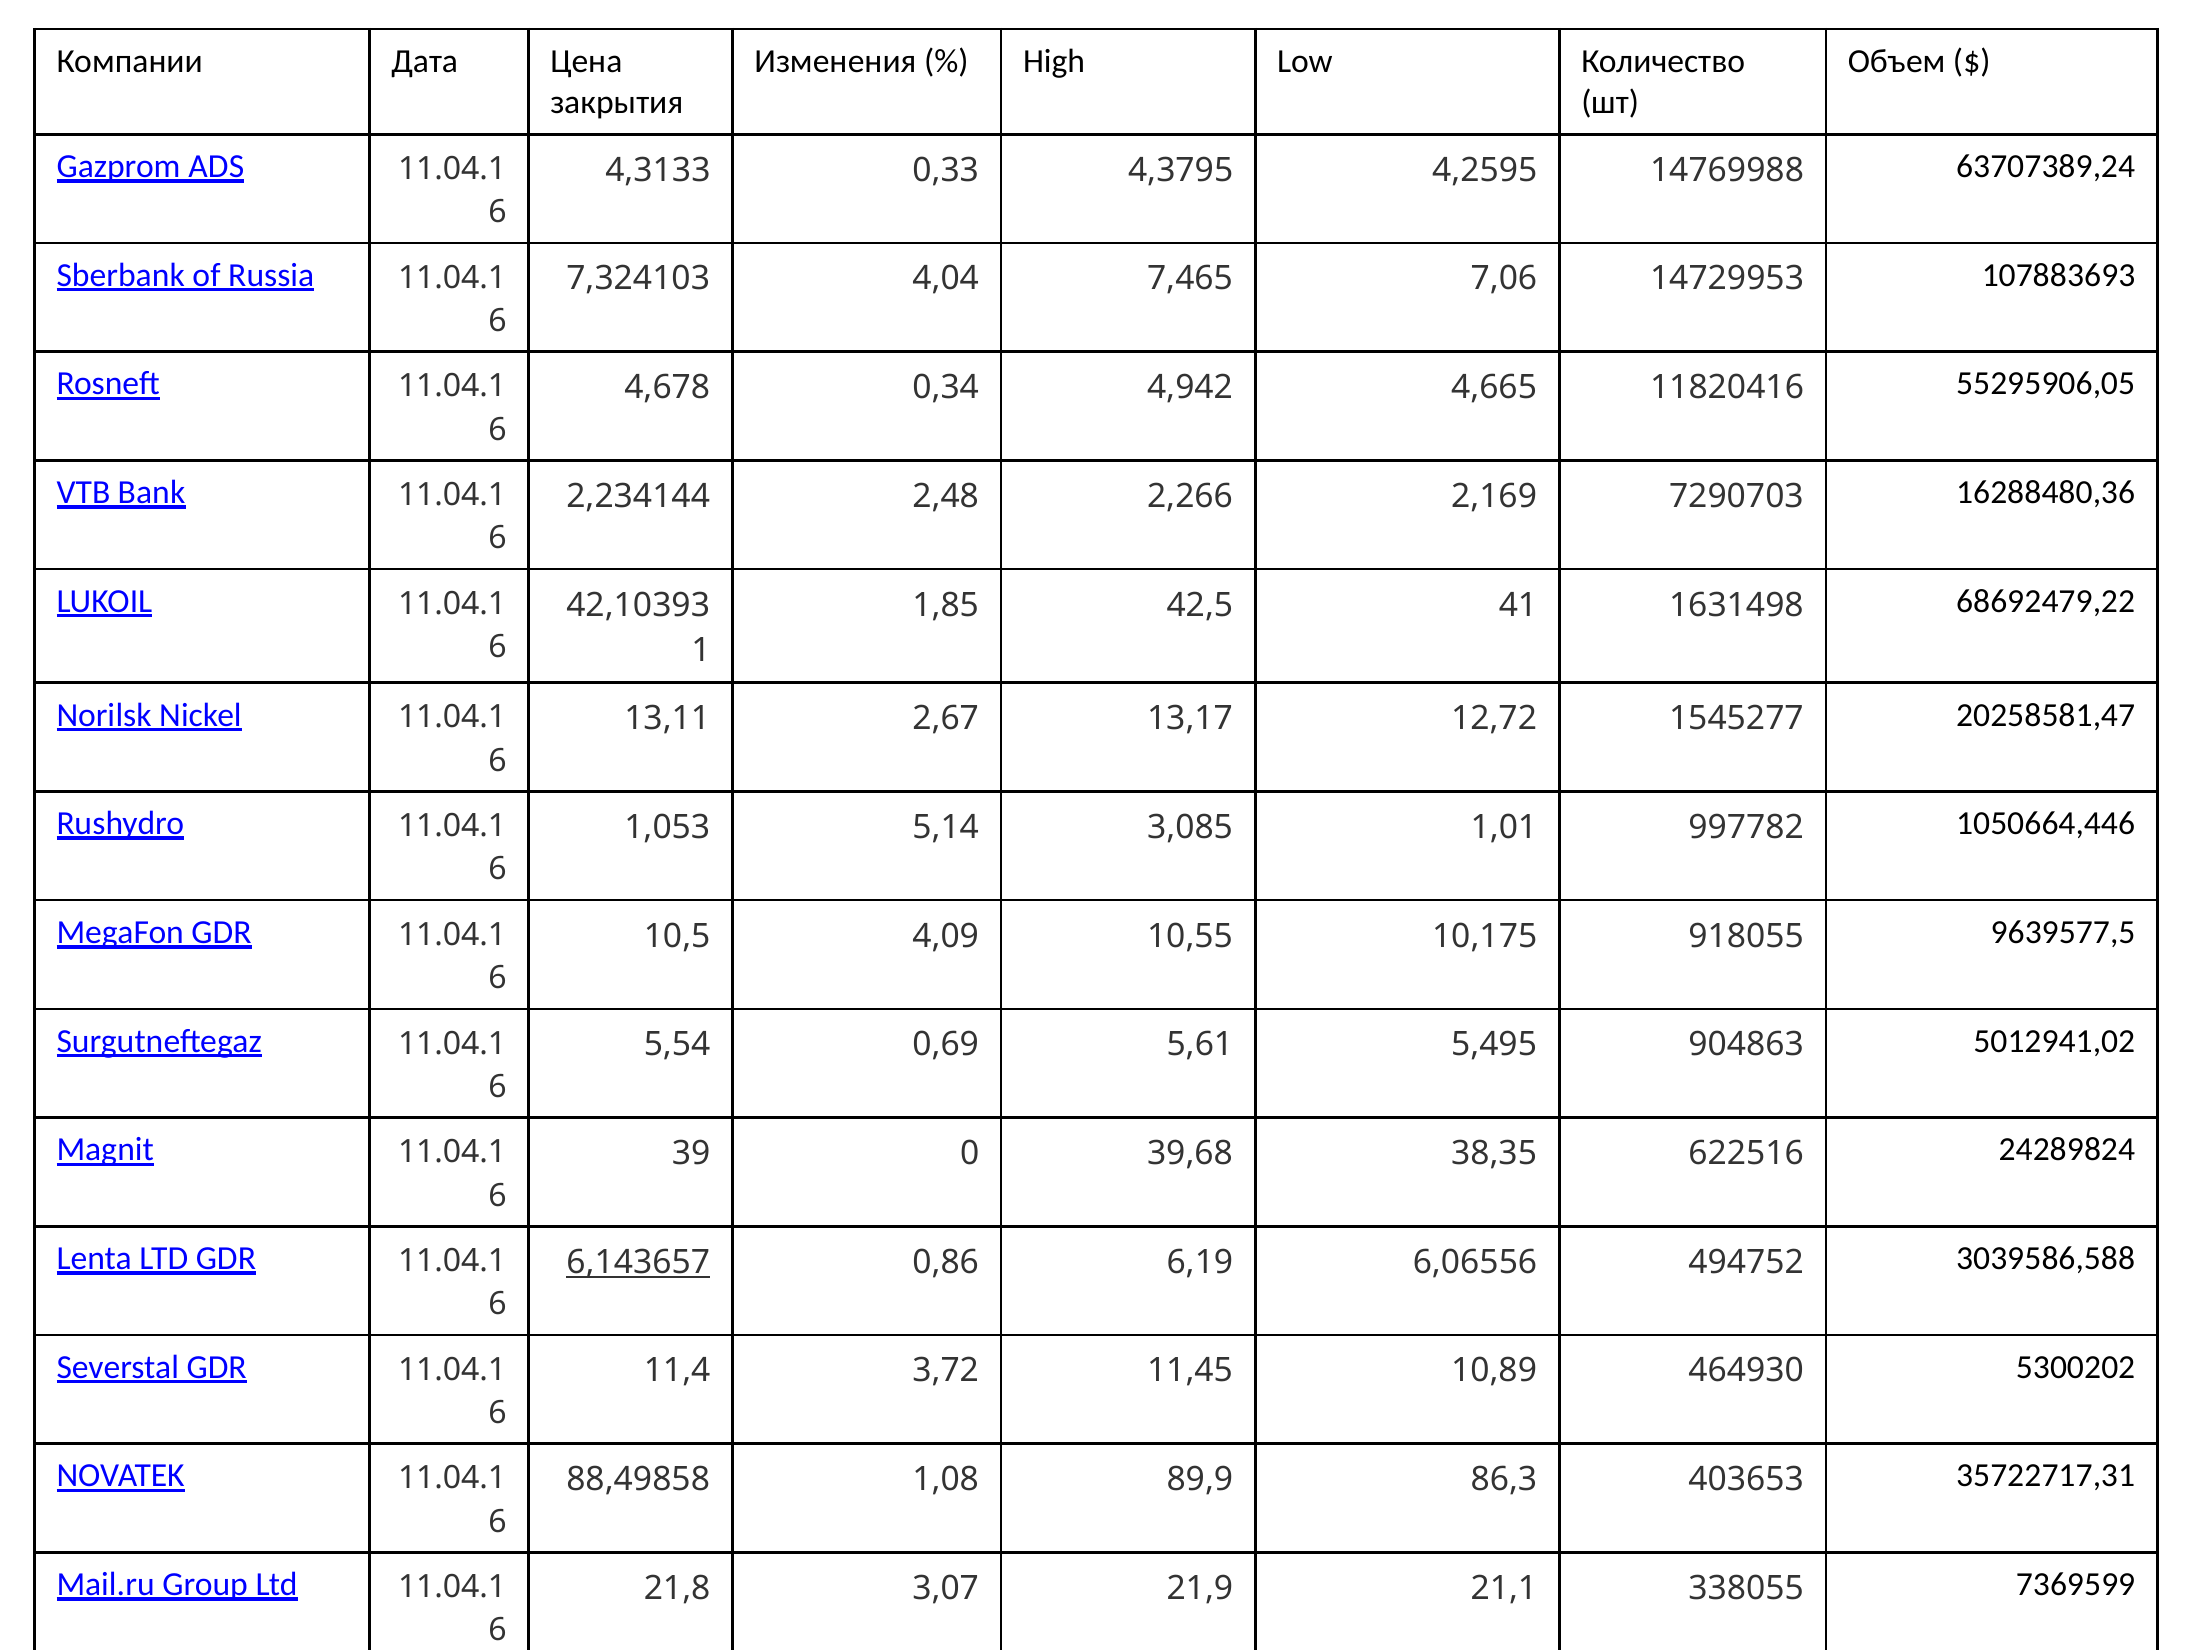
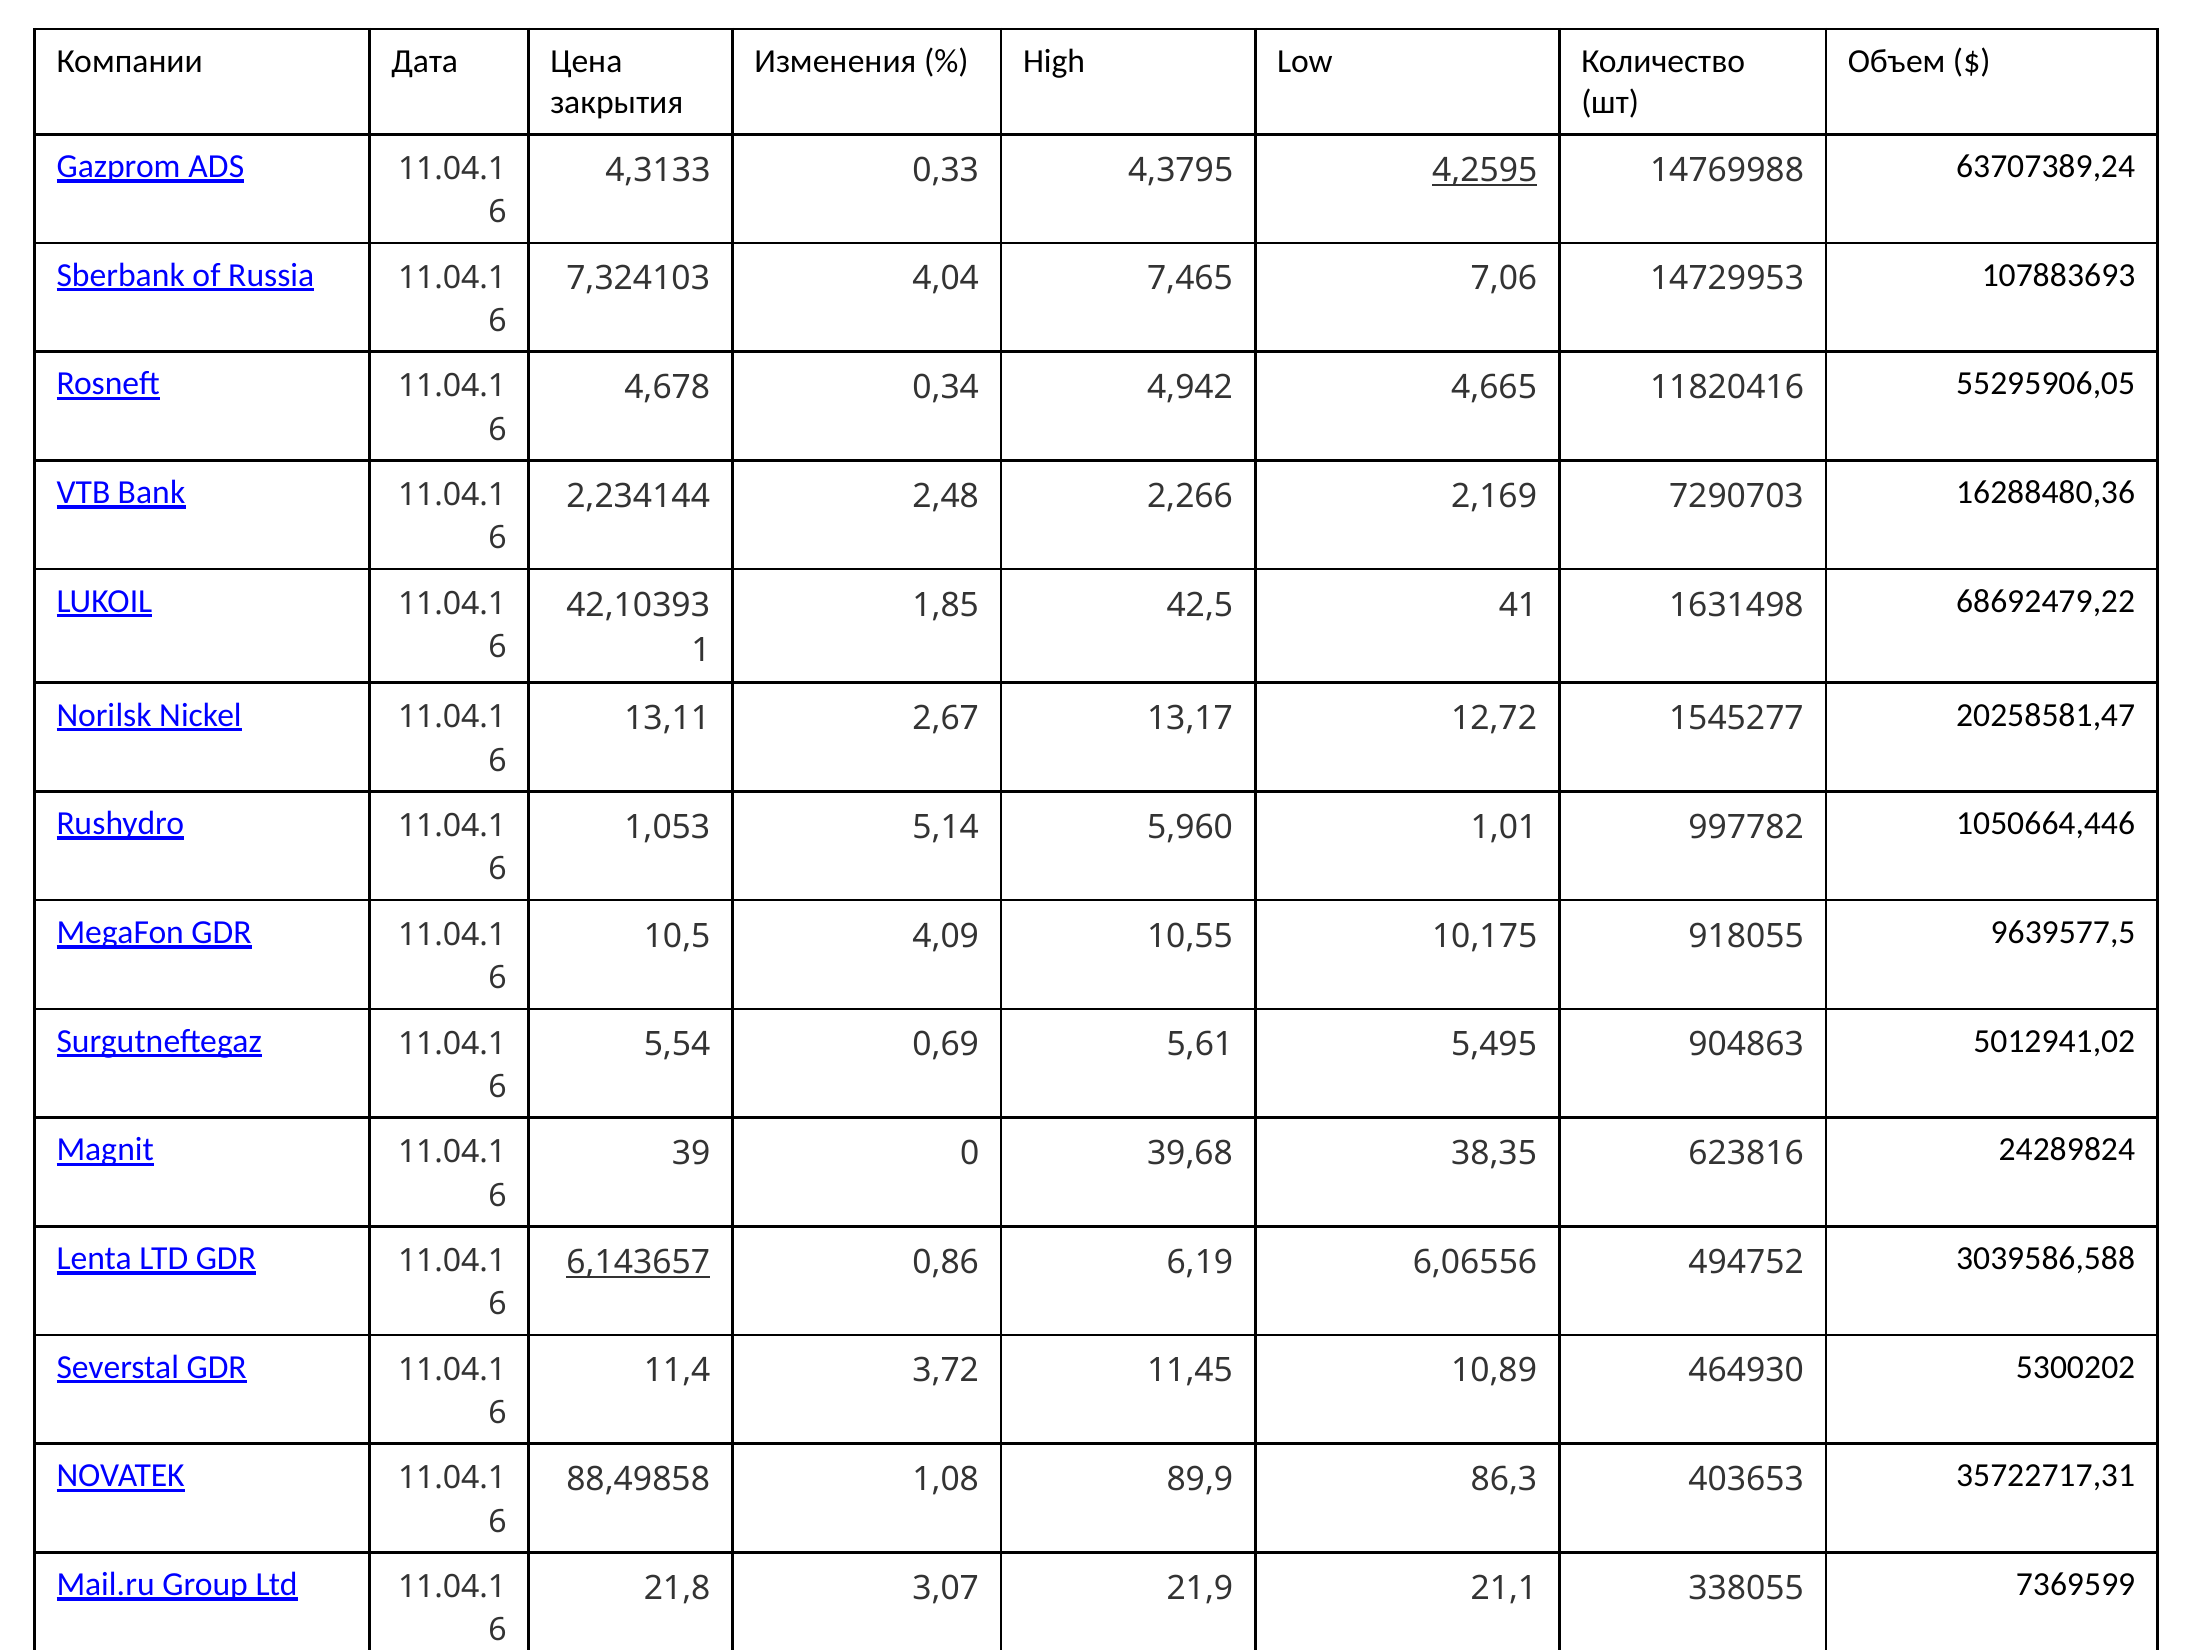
4,2595 underline: none -> present (1485, 170)
3,085: 3,085 -> 5,960 (1190, 827)
622516: 622516 -> 623816 (1746, 1153)
